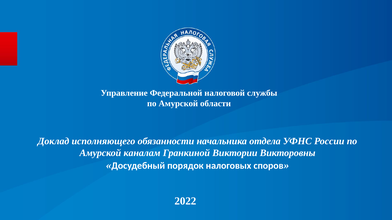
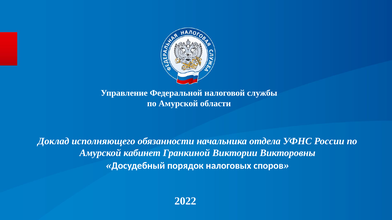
каналам: каналам -> кабинет (142, 153)
